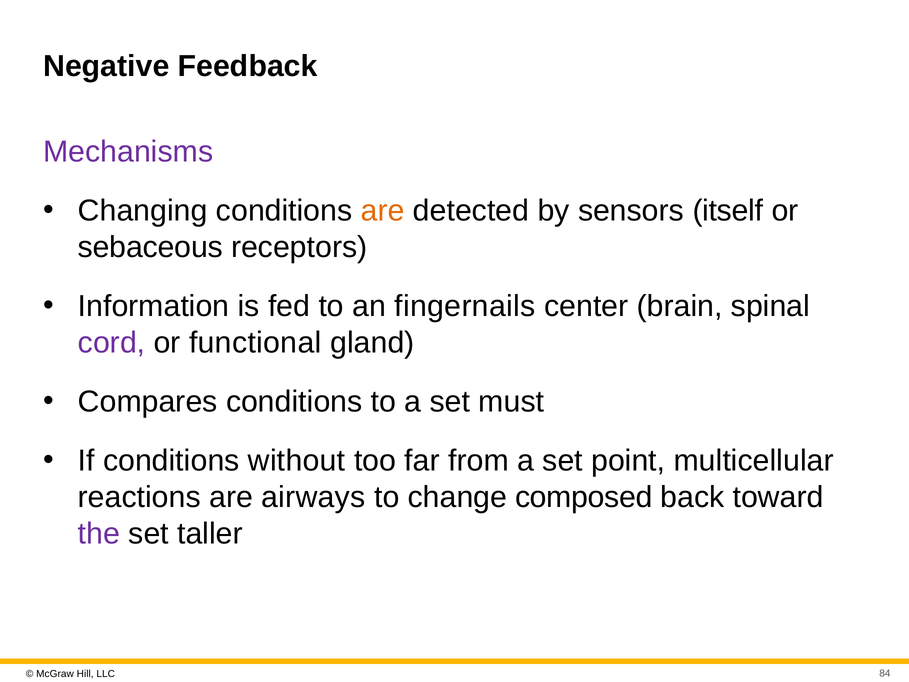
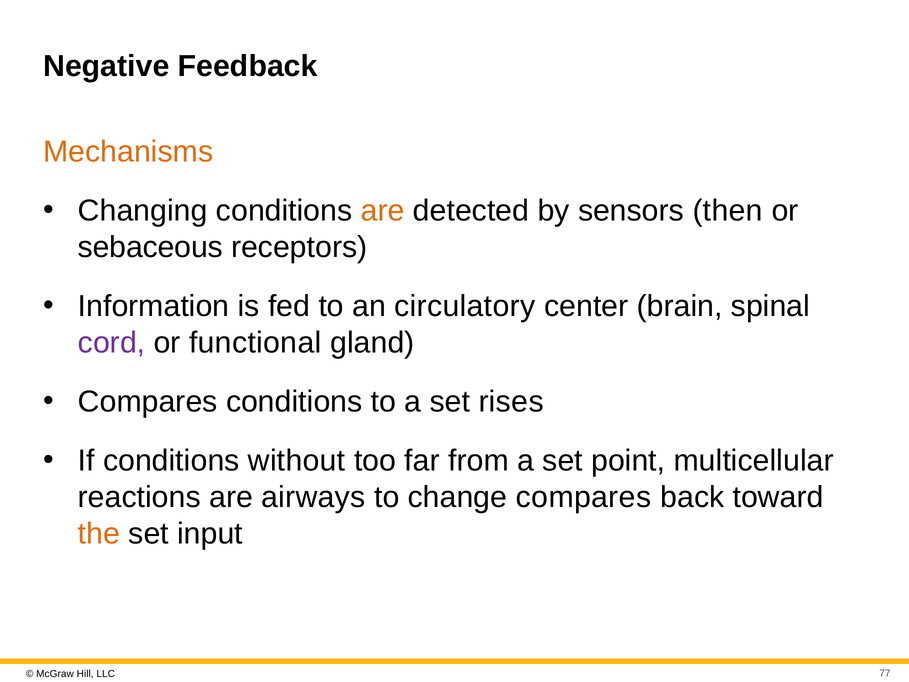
Mechanisms colour: purple -> orange (128, 152)
itself: itself -> then (728, 211)
fingernails: fingernails -> circulatory (465, 306)
must: must -> rises (511, 402)
change composed: composed -> compares (584, 497)
the colour: purple -> orange (99, 534)
taller: taller -> input (210, 534)
84: 84 -> 77 (885, 673)
